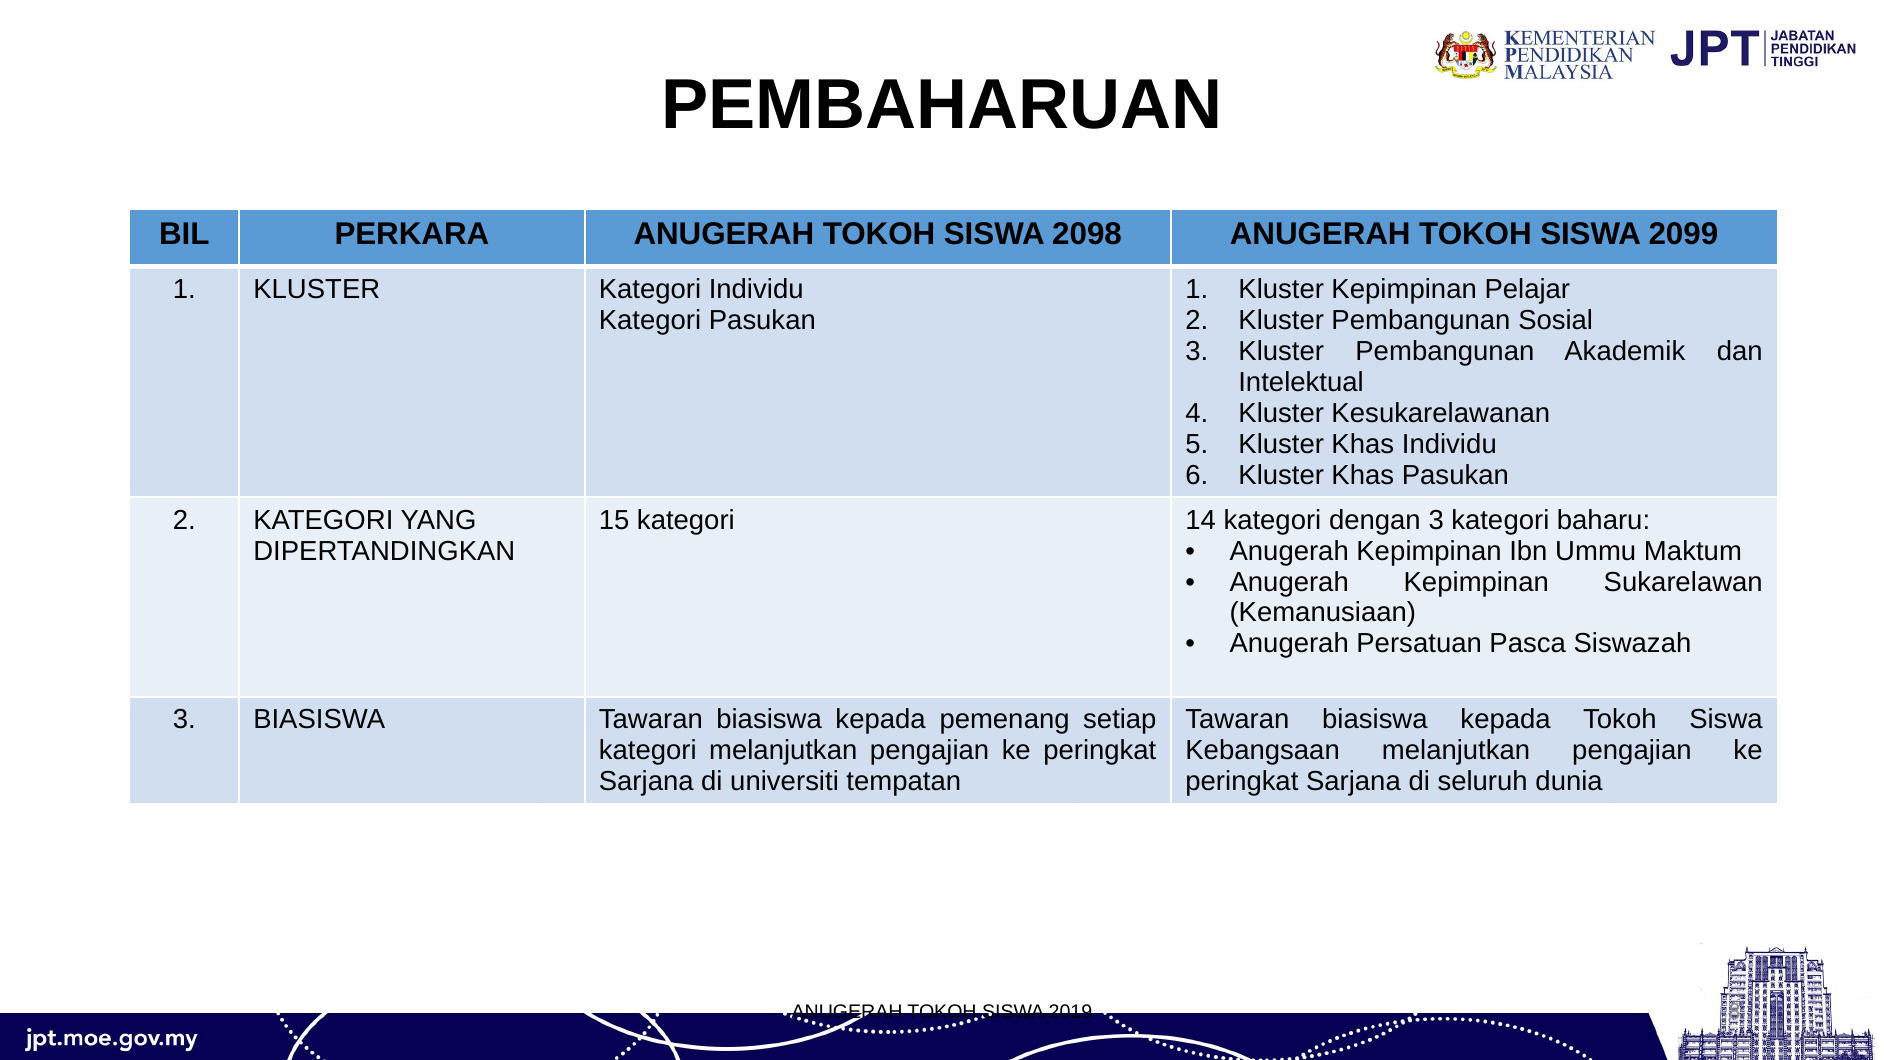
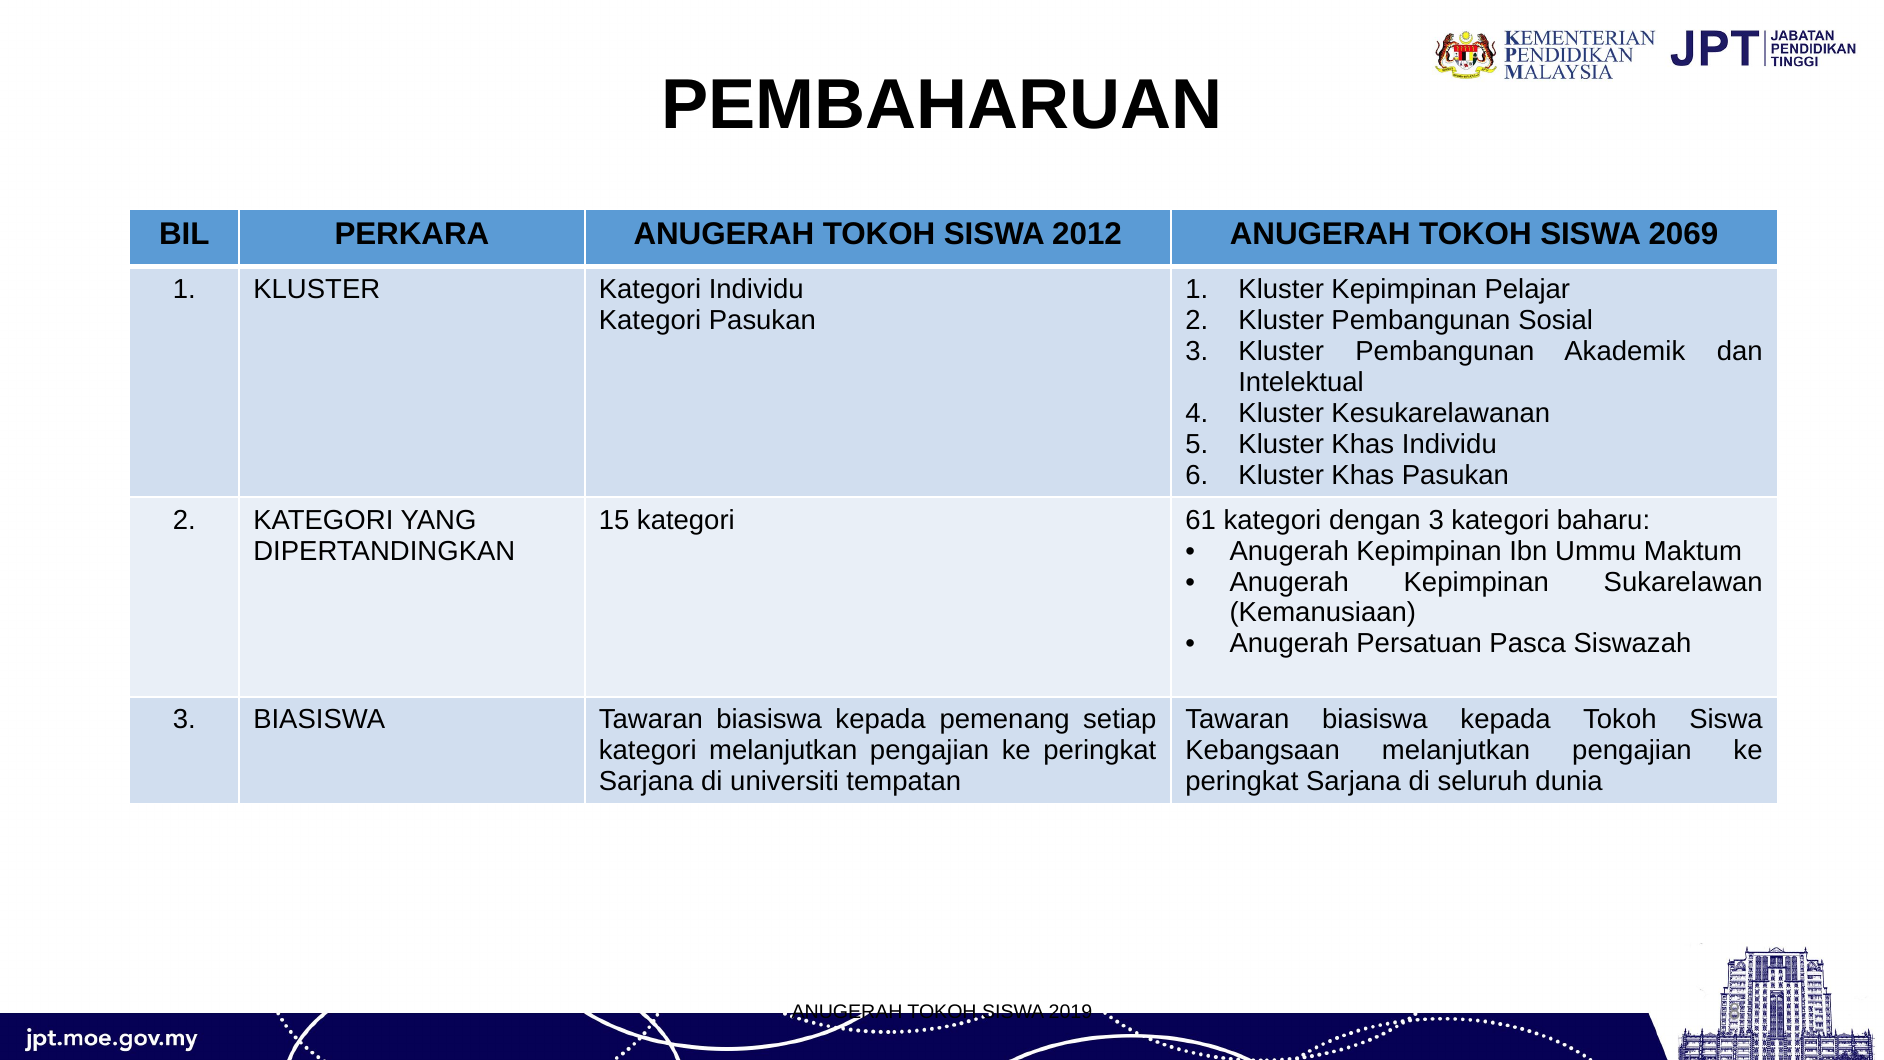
2098: 2098 -> 2012 (1087, 234)
2099: 2099 -> 2069 (1683, 234)
14: 14 -> 61 (1201, 520)
